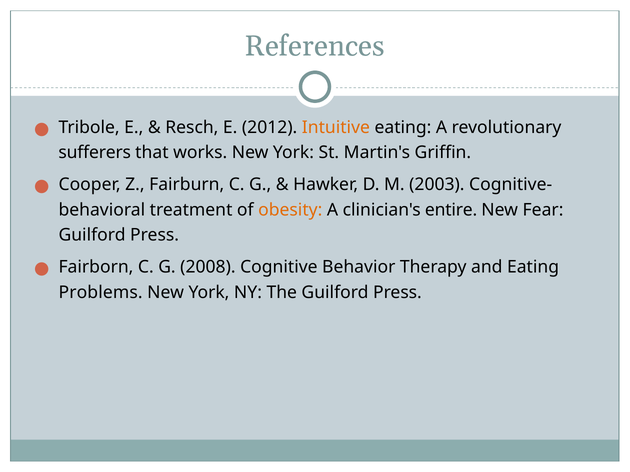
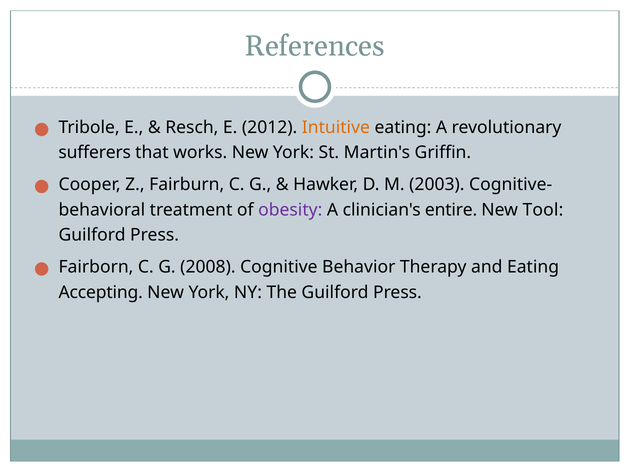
obesity colour: orange -> purple (290, 210)
Fear: Fear -> Tool (543, 210)
Problems: Problems -> Accepting (101, 293)
